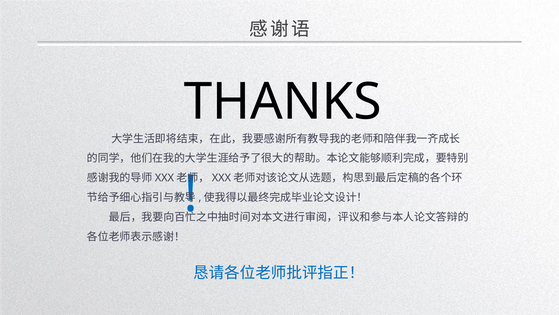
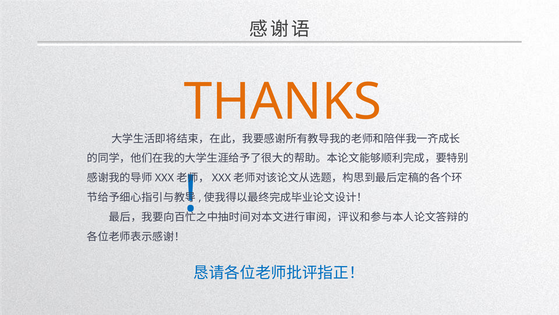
THANKS colour: black -> orange (283, 102)
